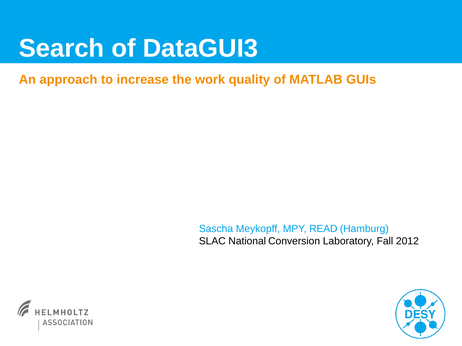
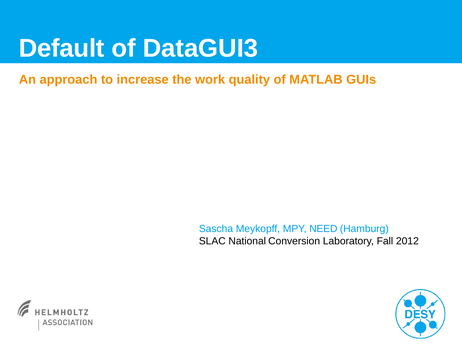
Search: Search -> Default (62, 48)
READ: READ -> NEED (323, 229)
